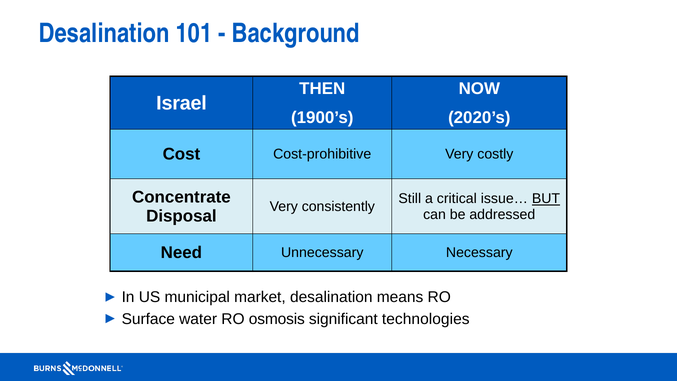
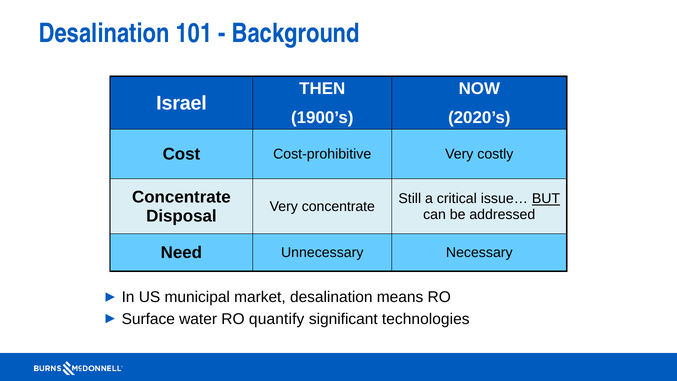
Very consistently: consistently -> concentrate (338, 207)
osmosis: osmosis -> quantify (277, 319)
